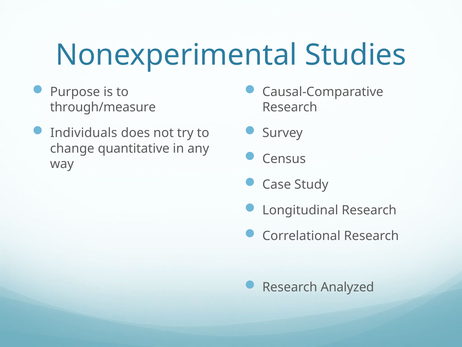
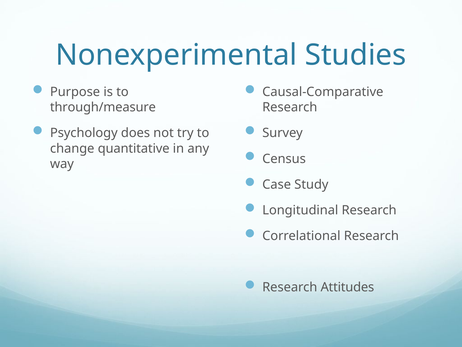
Individuals: Individuals -> Psychology (84, 133)
Analyzed: Analyzed -> Attitudes (347, 287)
